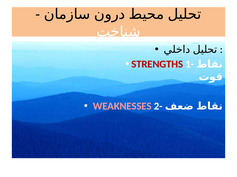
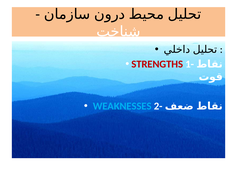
WEAKNESSES colour: pink -> light blue (122, 107)
